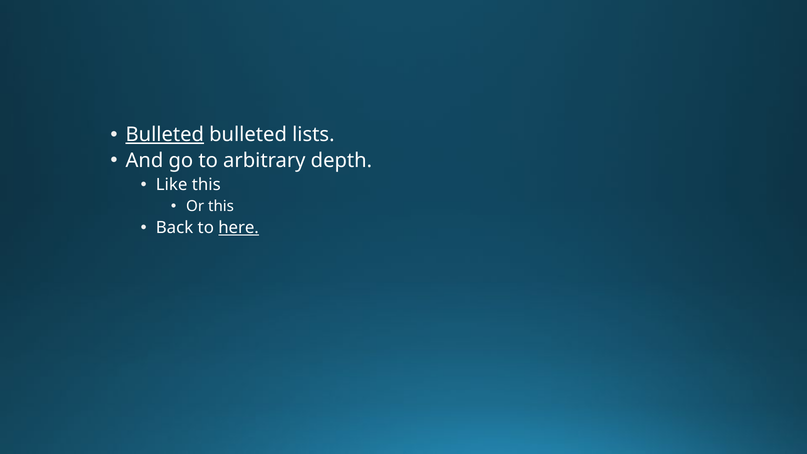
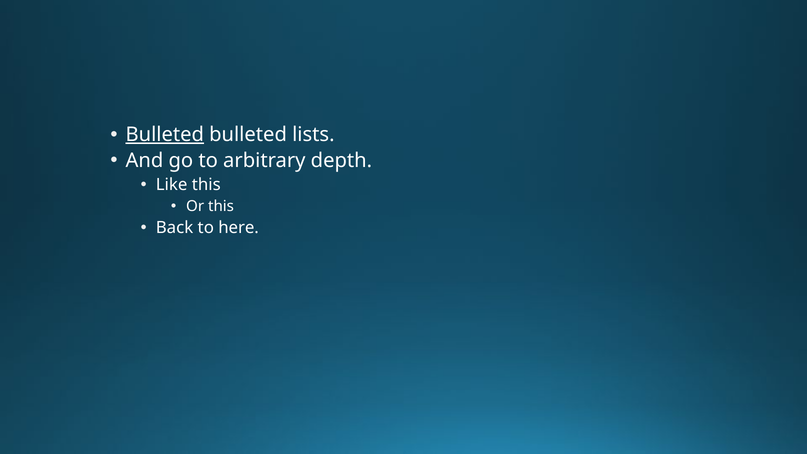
here underline: present -> none (239, 228)
